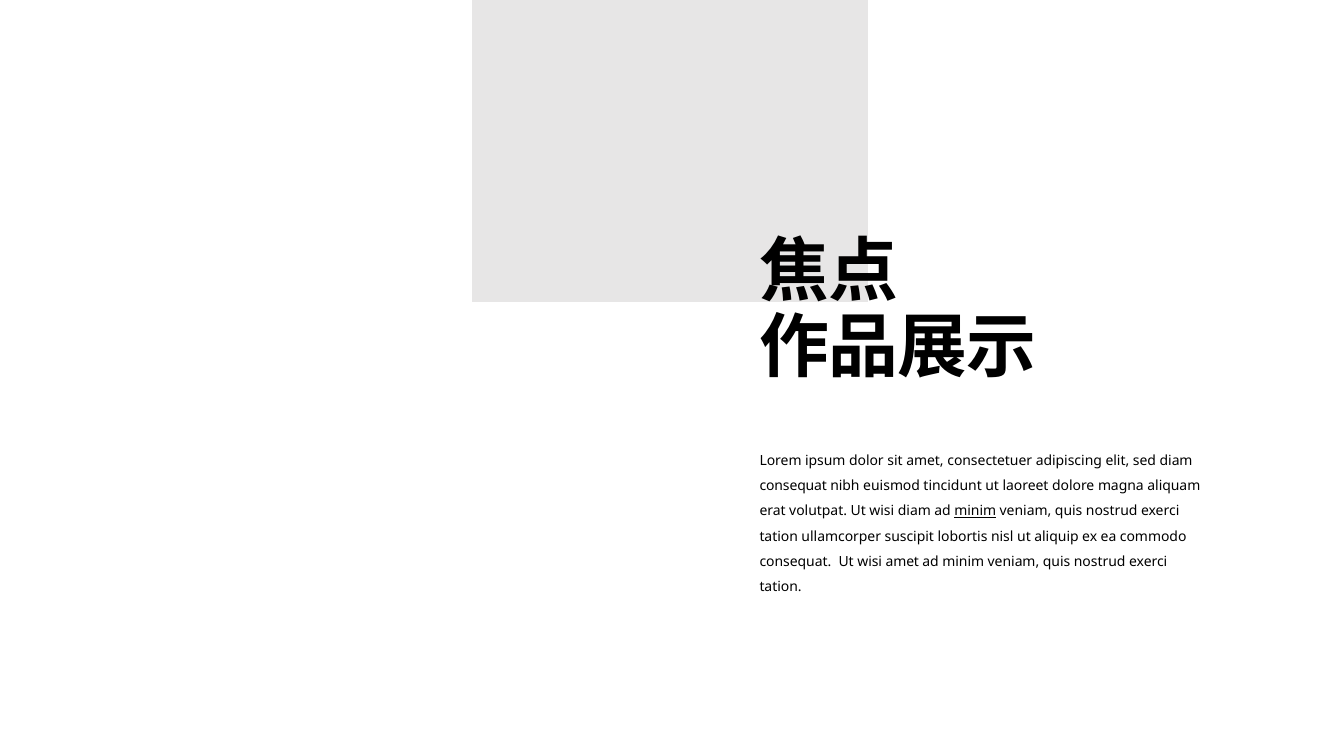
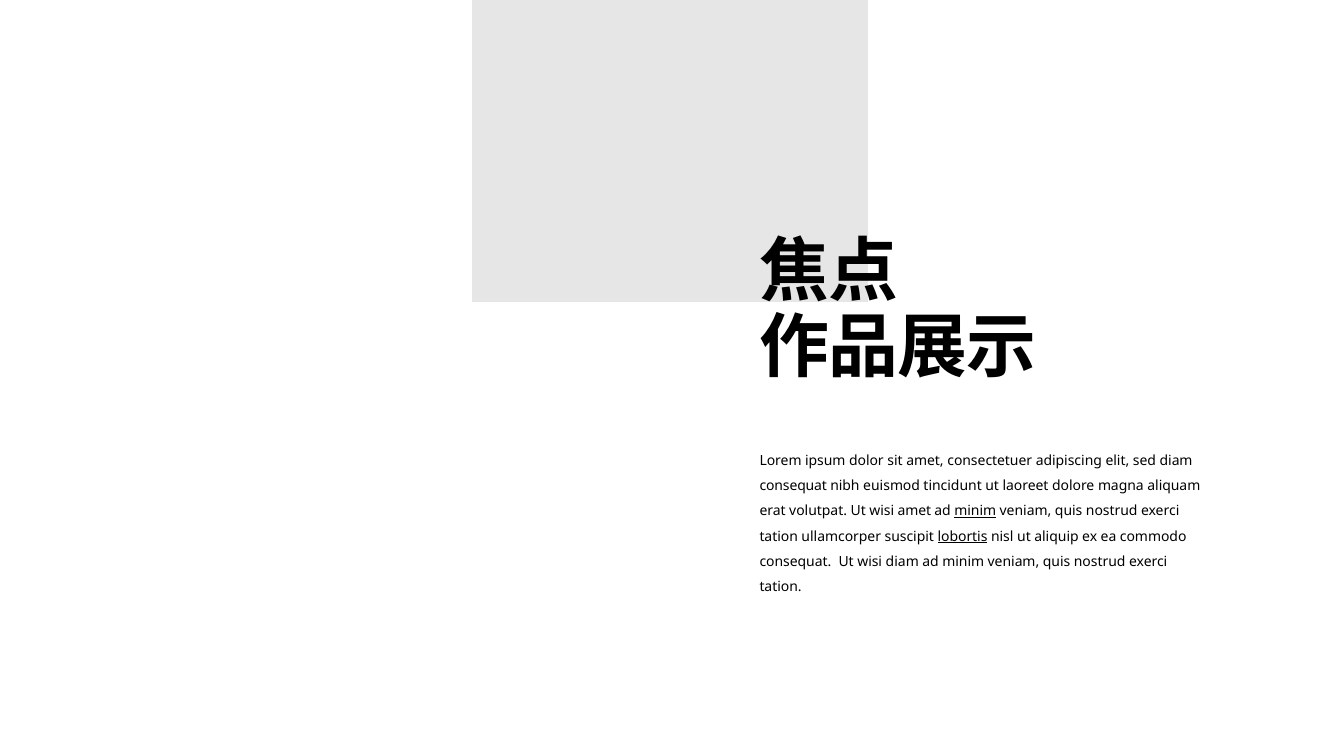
wisi diam: diam -> amet (914, 511)
lobortis underline: none -> present (963, 536)
wisi amet: amet -> diam (902, 561)
